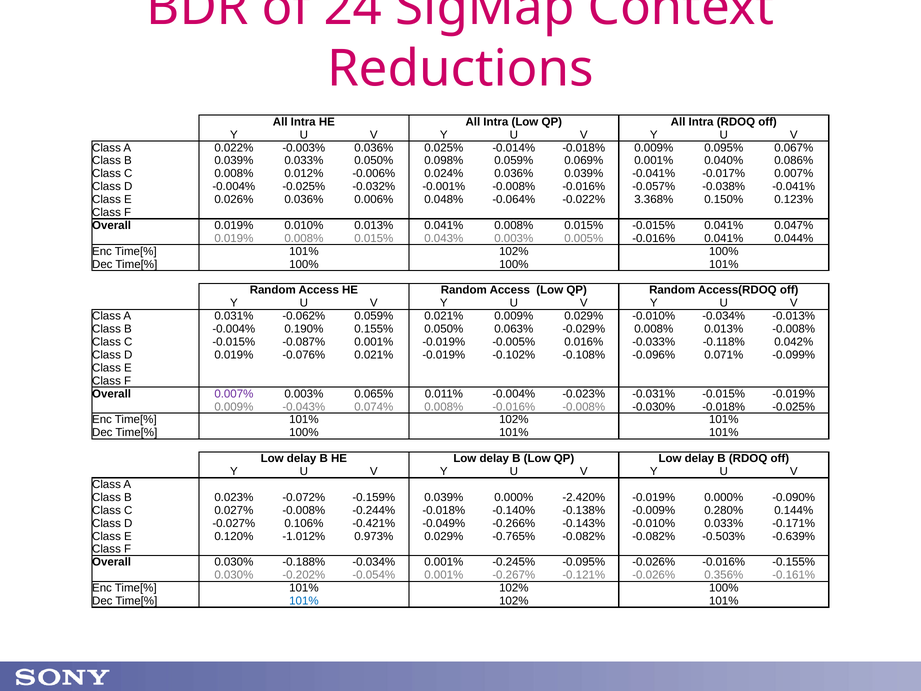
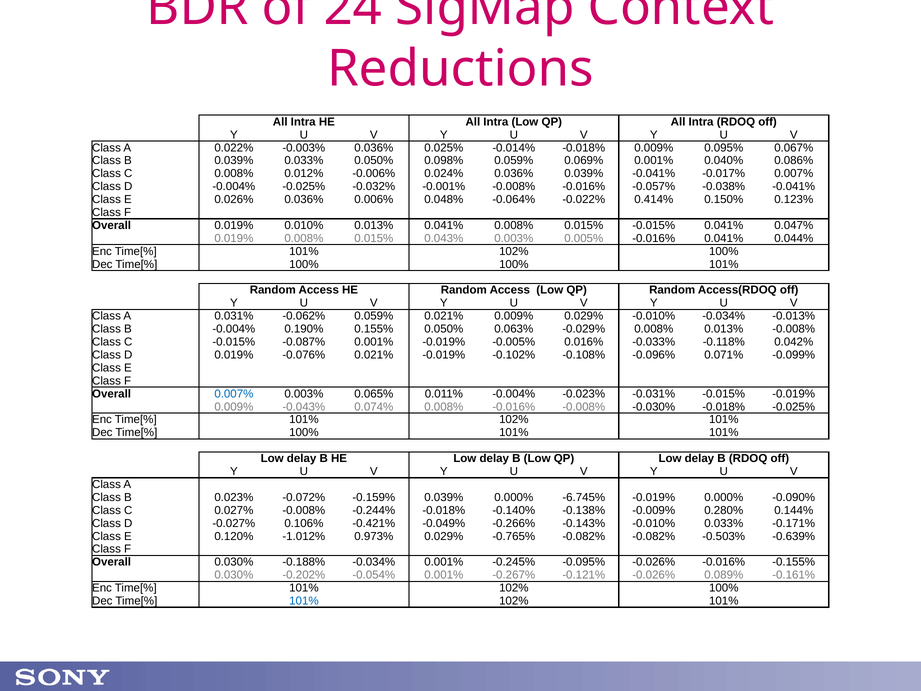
3.368%: 3.368% -> 0.414% (654, 199)
0.007% colour: purple -> blue (234, 394)
-2.420%: -2.420% -> -6.745% (584, 497)
0.356%: 0.356% -> 0.089% (724, 575)
